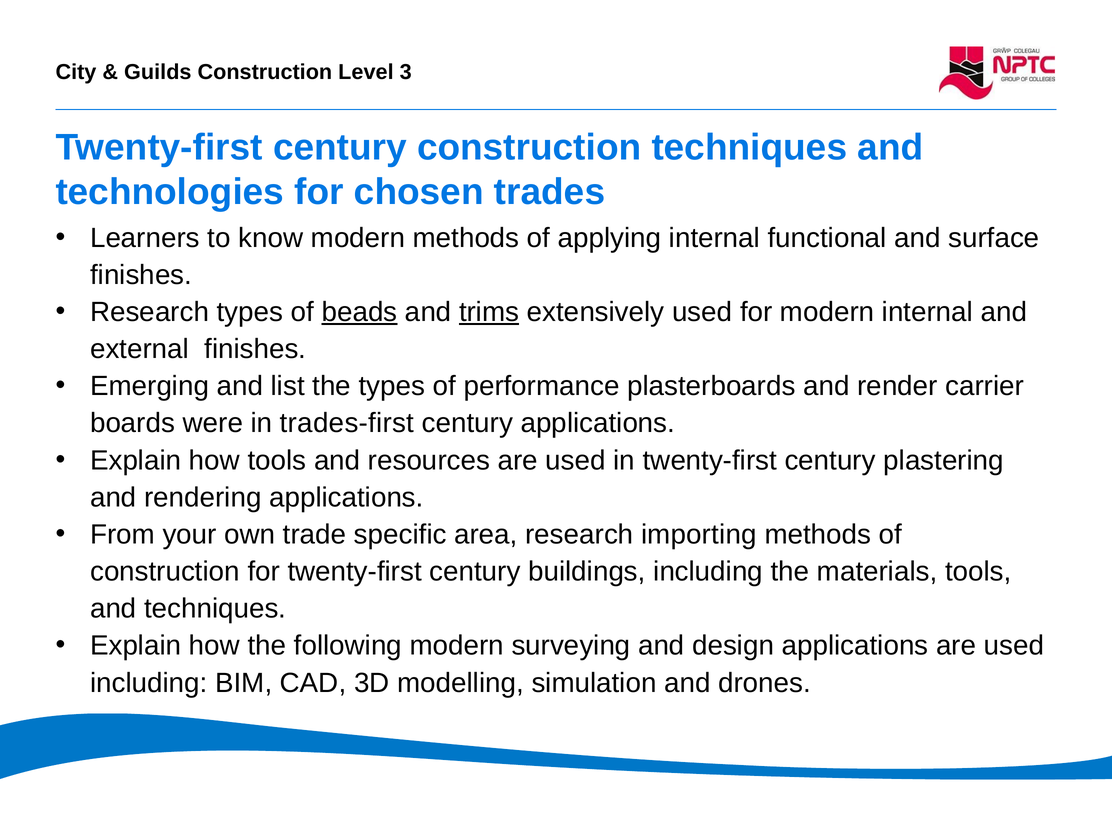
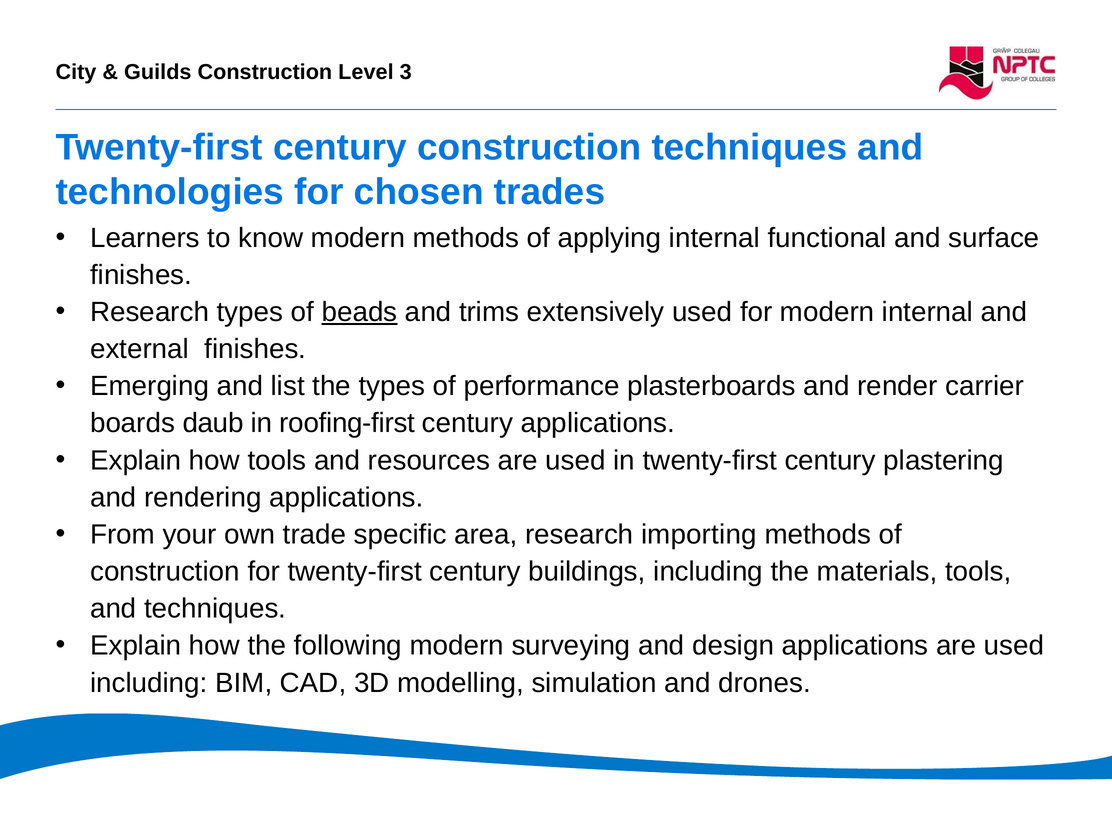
trims underline: present -> none (489, 312)
were: were -> daub (213, 423)
trades-first: trades-first -> roofing-first (347, 423)
